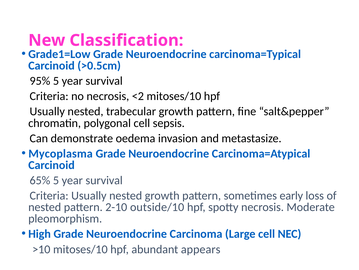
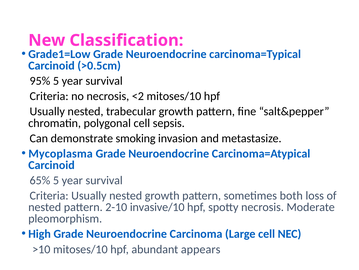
oedema: oedema -> smoking (136, 138)
early: early -> both (291, 195)
outside/10: outside/10 -> invasive/10 (157, 207)
